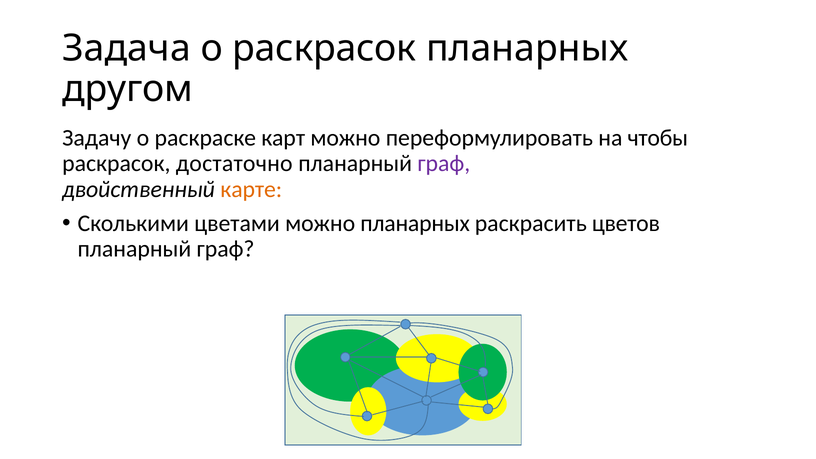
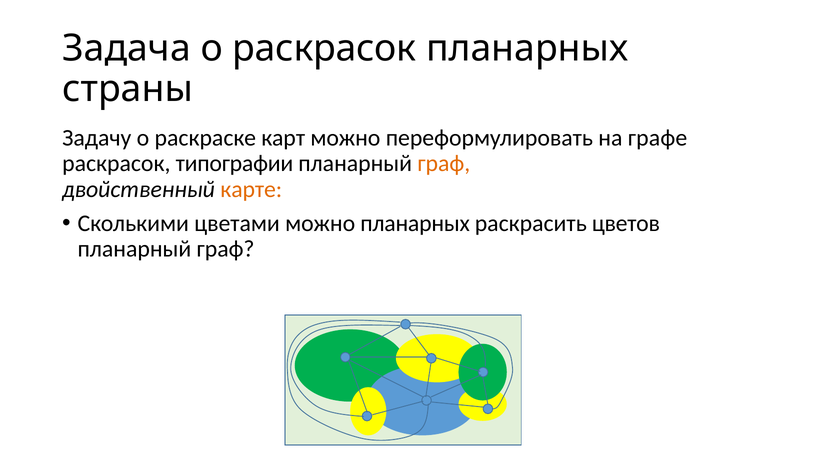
другом: другом -> страны (128, 89)
чтобы: чтобы -> графе (658, 138)
достаточно: достаточно -> типографии (234, 164)
граф colour: purple -> orange (444, 164)
